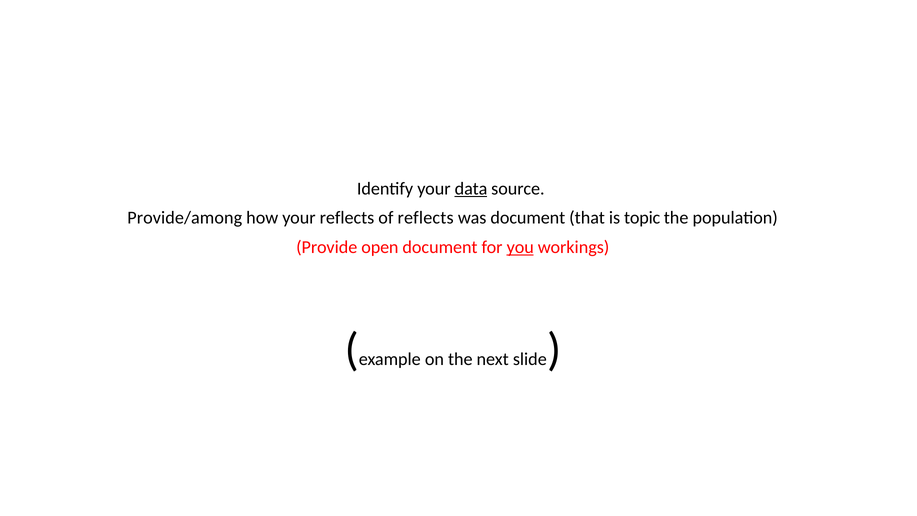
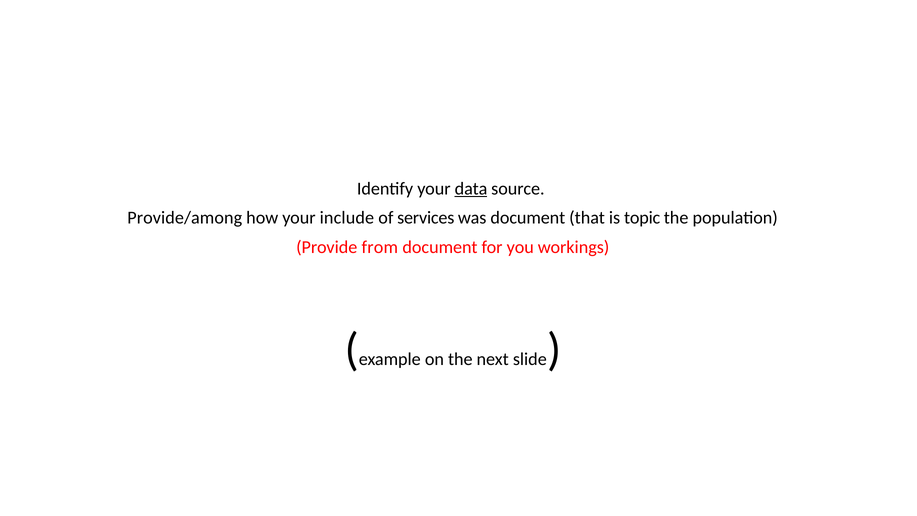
your reflects: reflects -> include (347, 218)
of reflects: reflects -> services (426, 218)
open: open -> from (380, 247)
you underline: present -> none (520, 247)
